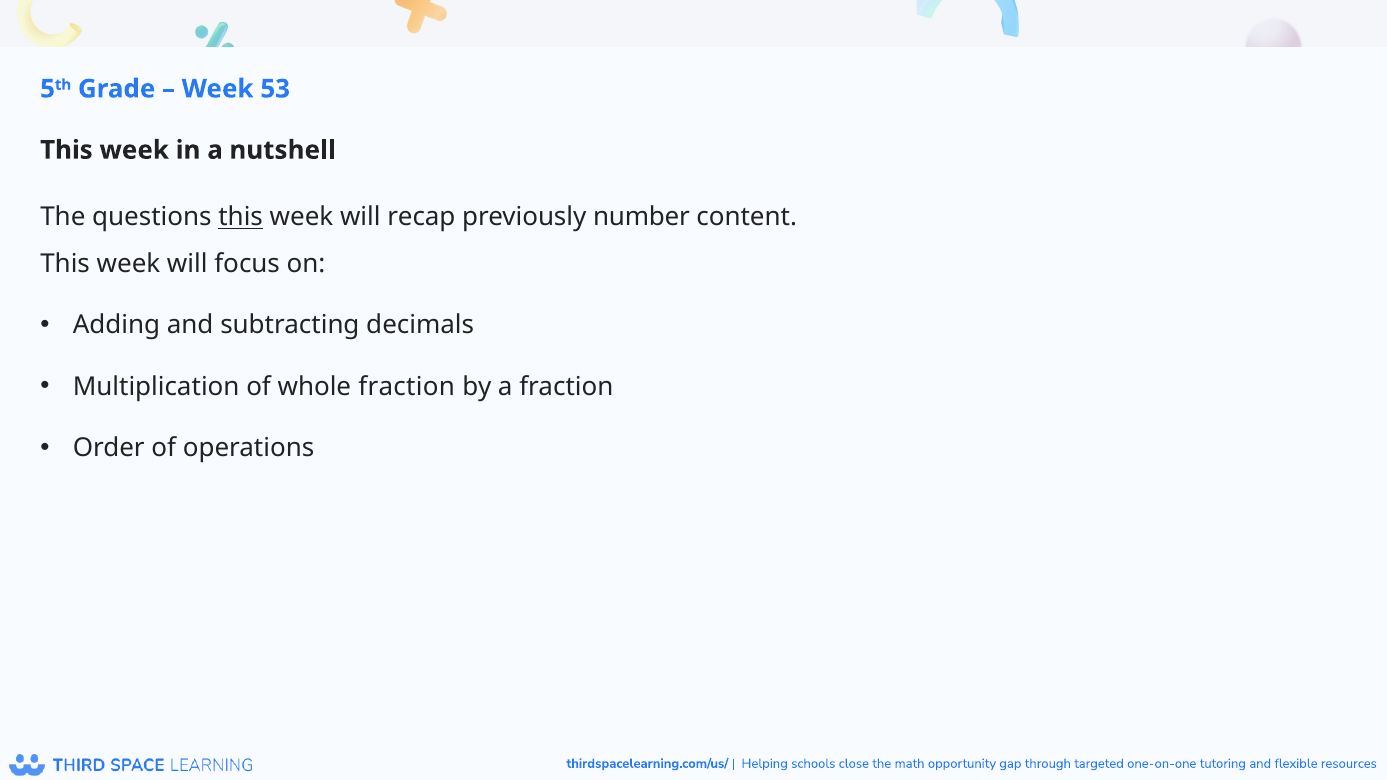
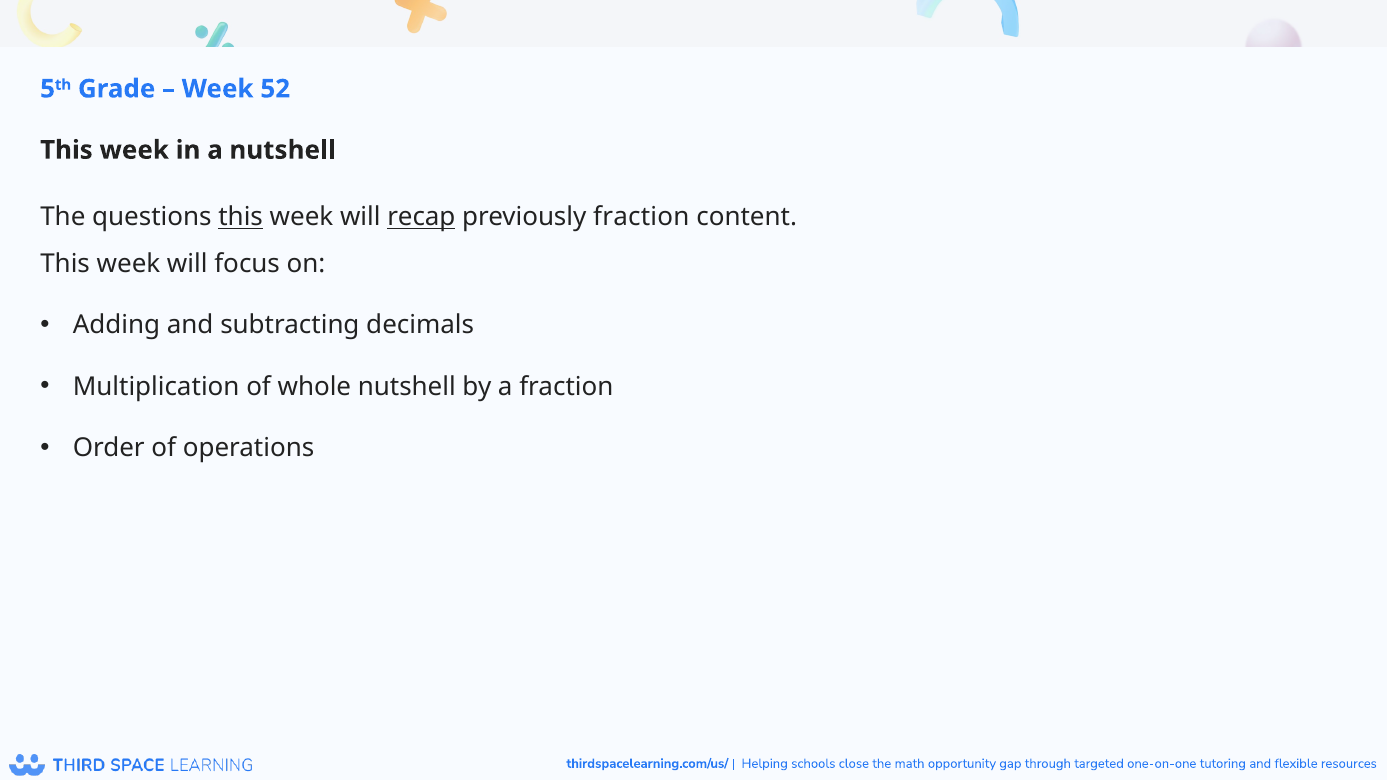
53: 53 -> 52 (275, 89)
recap underline: none -> present (421, 217)
previously number: number -> fraction (641, 217)
whole fraction: fraction -> nutshell (407, 387)
